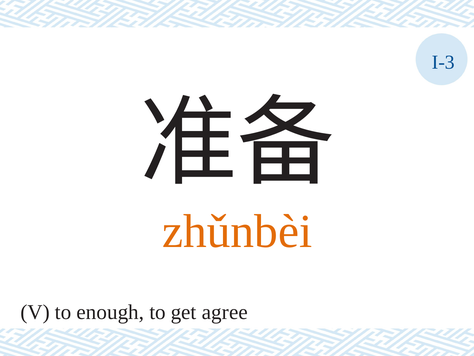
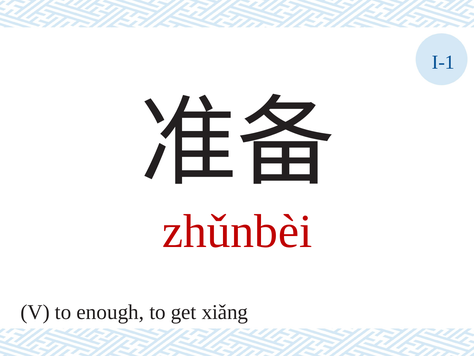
I-3: I-3 -> I-1 (443, 62)
zhǔnbèi colour: orange -> red (237, 231)
agree: agree -> xiǎng (225, 312)
